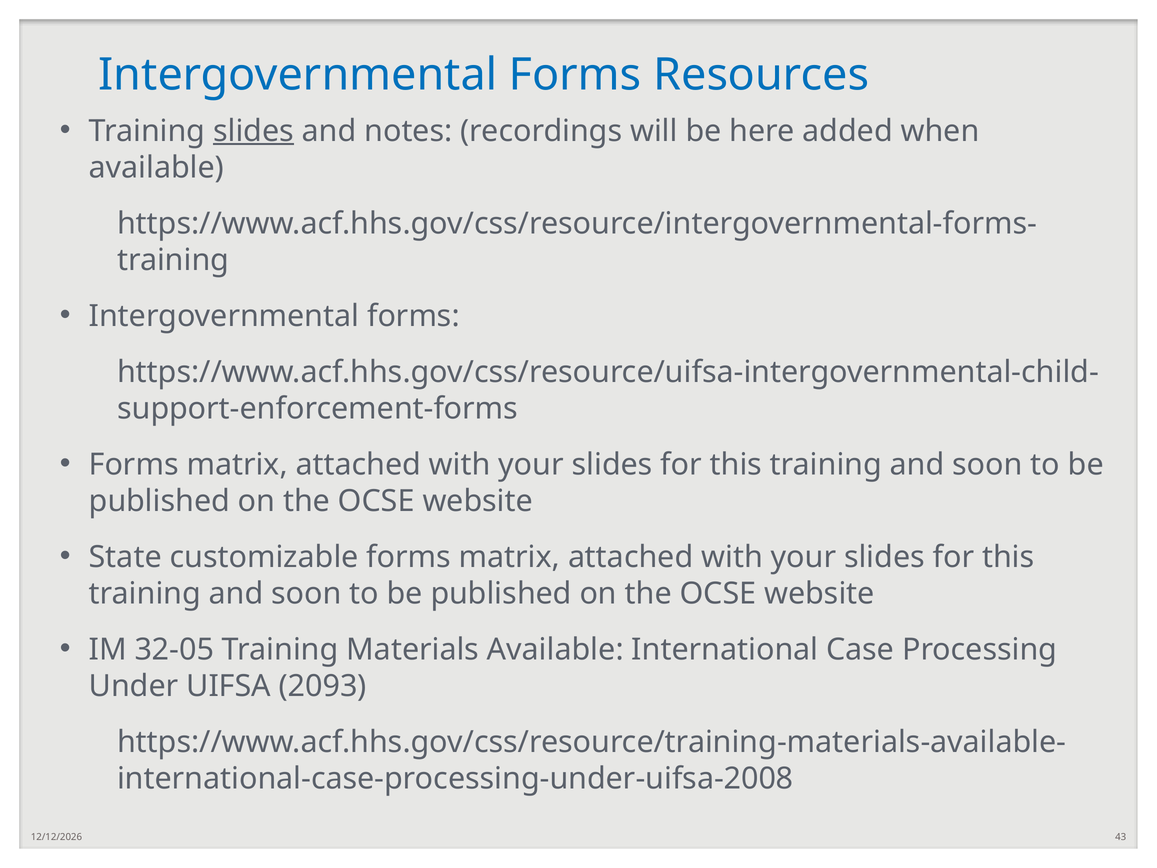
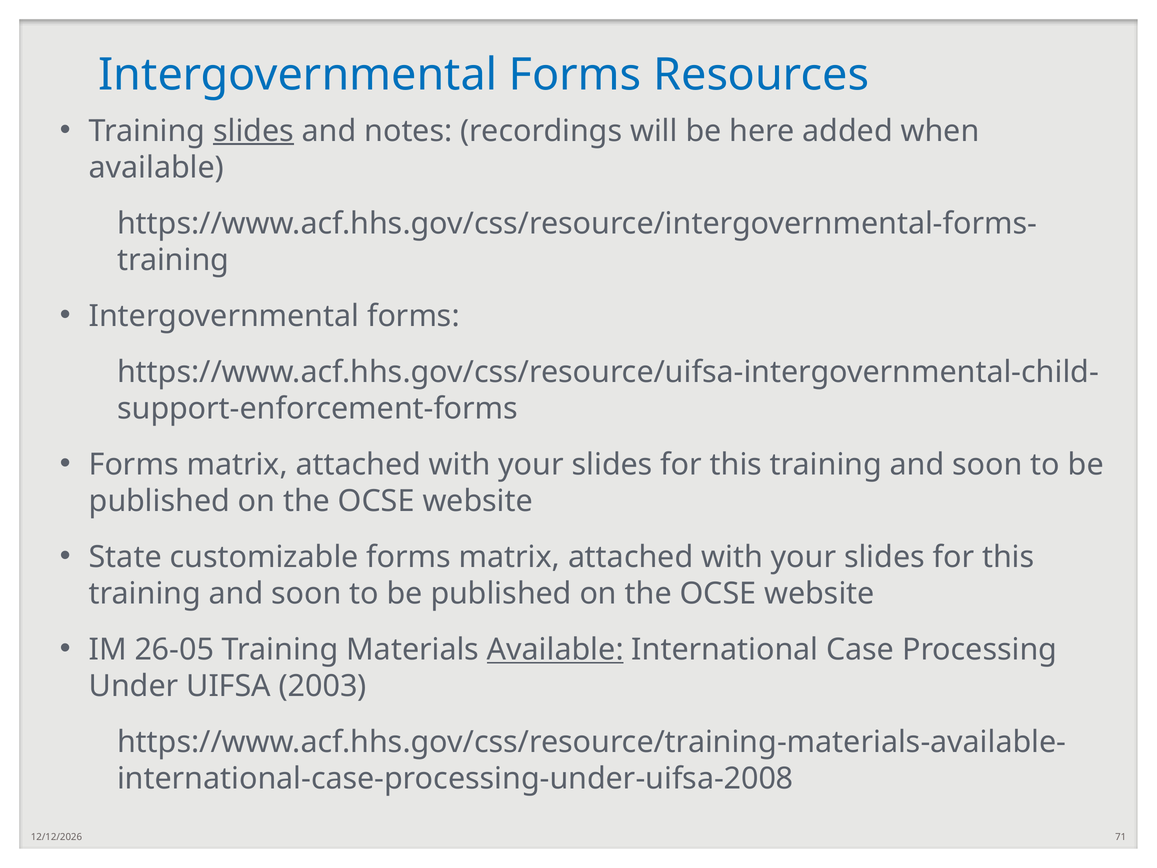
32-05: 32-05 -> 26-05 (174, 649)
Available underline: none -> present (555, 649)
2093: 2093 -> 2003 (323, 686)
43: 43 -> 71 (1121, 837)
